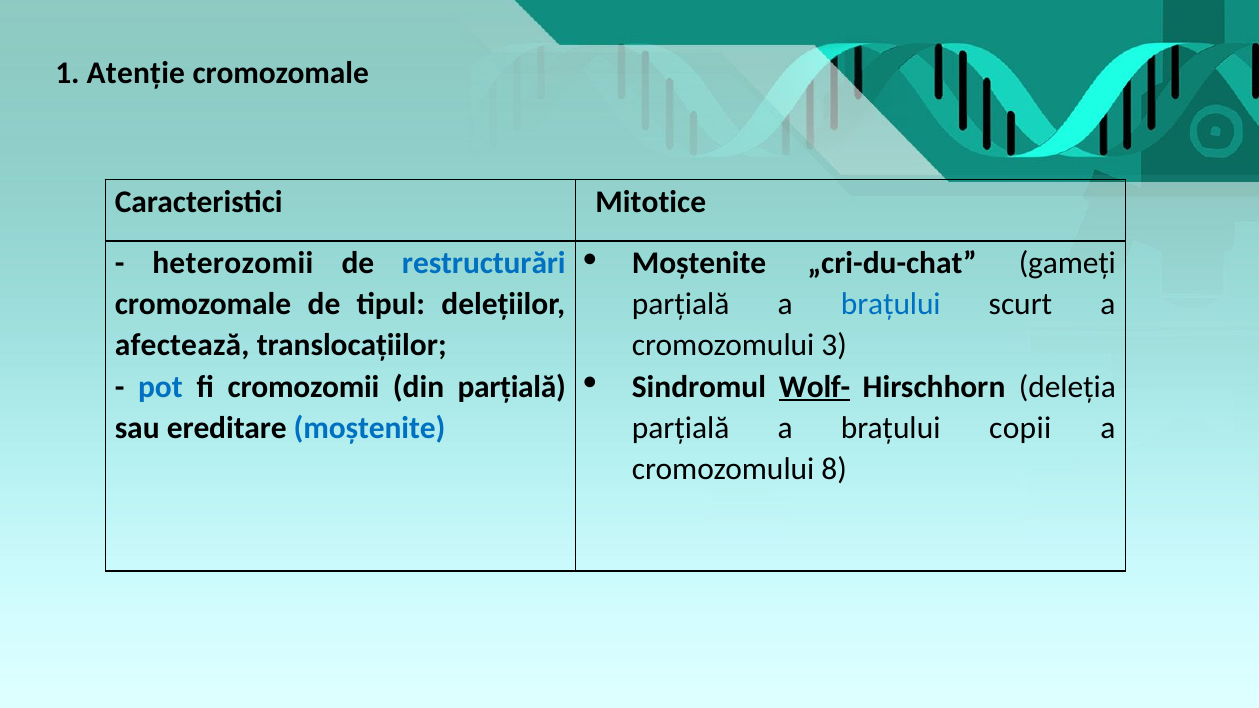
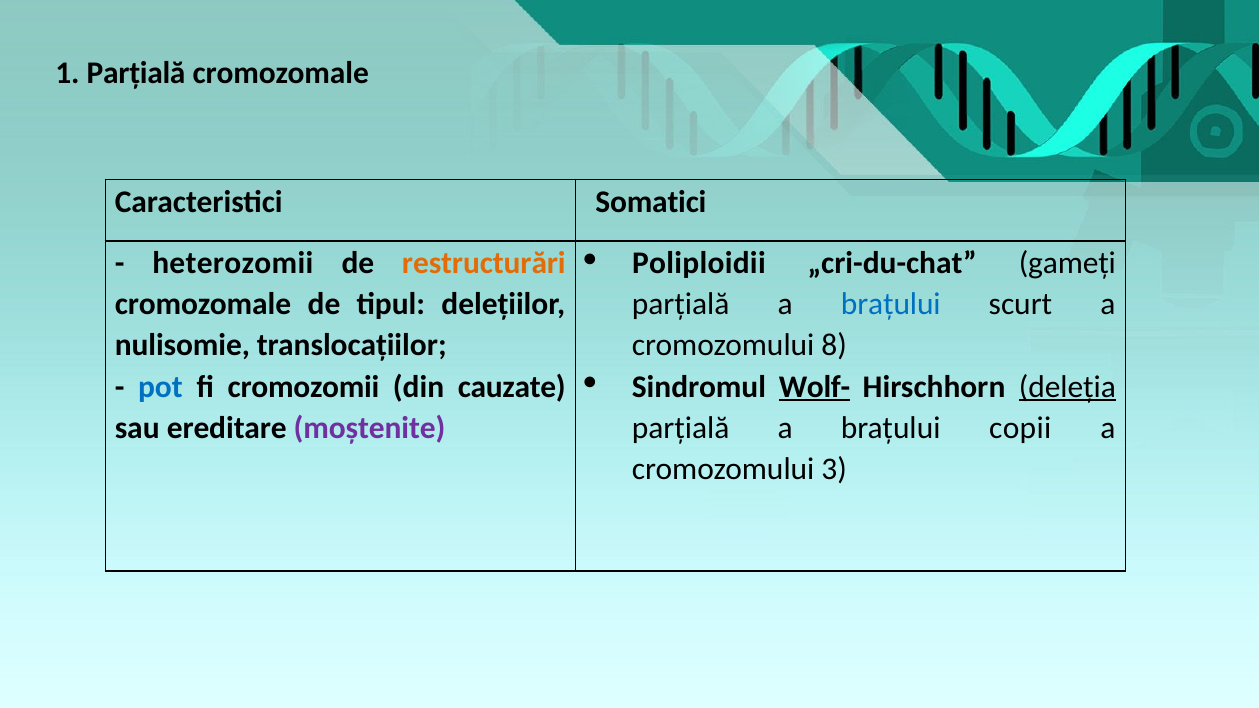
1 Atenție: Atenție -> Parțială (136, 73)
Mitotice: Mitotice -> Somatici (651, 202)
Moștenite: Moștenite -> Poliploidii (699, 263)
restructurări colour: blue -> orange (484, 263)
afectează: afectează -> nulisomie (182, 346)
3: 3 -> 8 (834, 346)
deleția underline: none -> present (1067, 387)
din parțială: parțială -> cauzate (512, 387)
moștenite colour: blue -> purple (370, 428)
8: 8 -> 3 (834, 469)
